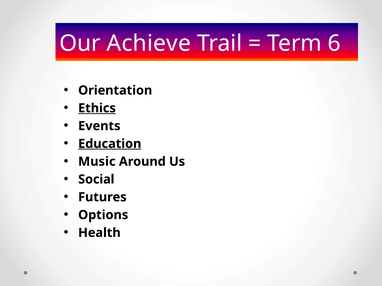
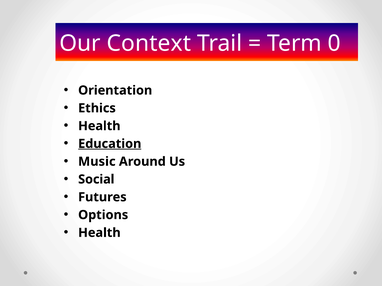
Achieve: Achieve -> Context (149, 43)
6: 6 -> 0 (334, 43)
Ethics underline: present -> none (97, 108)
Events: Events -> Health (99, 126)
